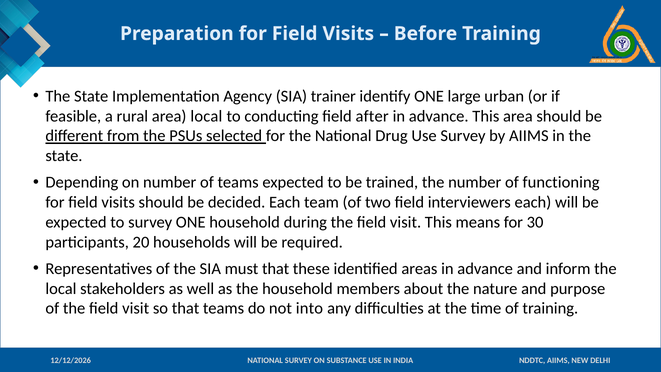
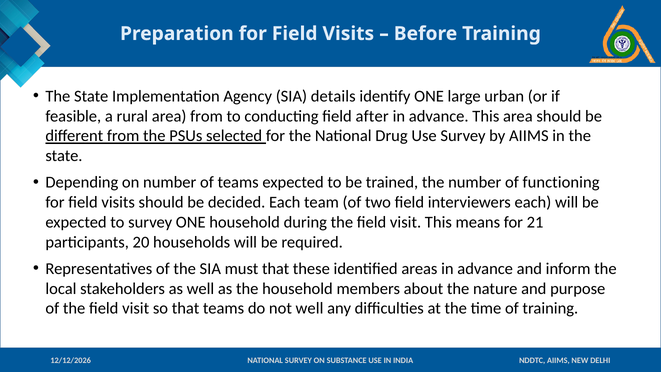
trainer: trainer -> details (333, 96)
area local: local -> from (206, 116)
30: 30 -> 21 (535, 222)
not into: into -> well (310, 308)
